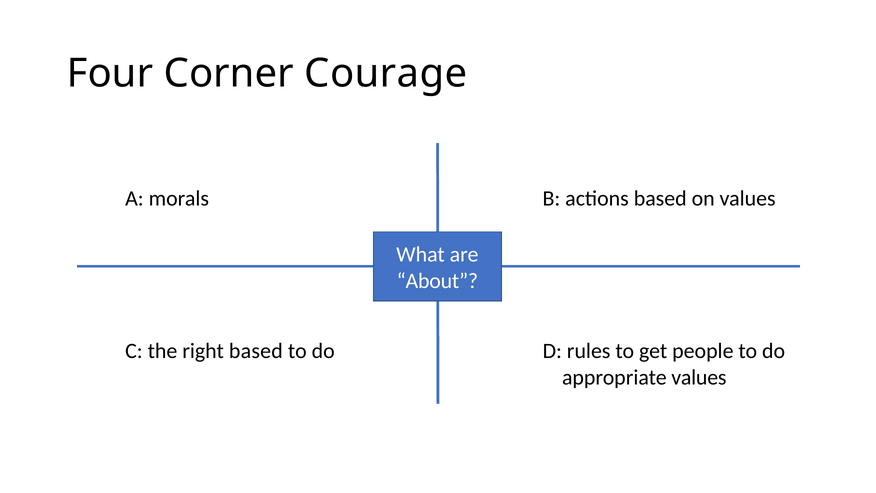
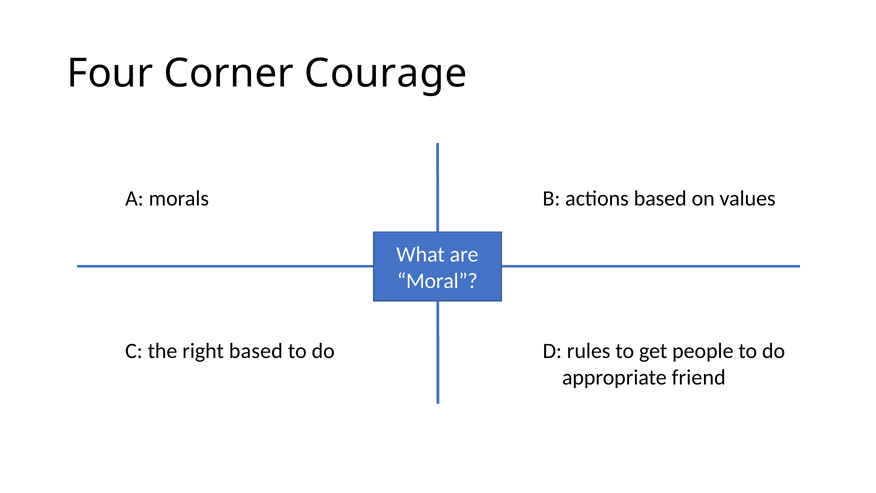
About: About -> Moral (437, 281)
appropriate values: values -> friend (699, 377)
